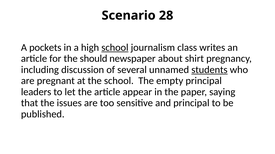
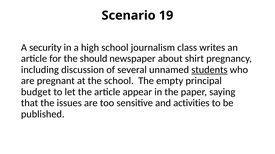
28: 28 -> 19 (166, 16)
pockets: pockets -> security (45, 48)
school underline: present -> none (115, 48)
leaders: leaders -> budget (36, 92)
and principal: principal -> activities (191, 103)
